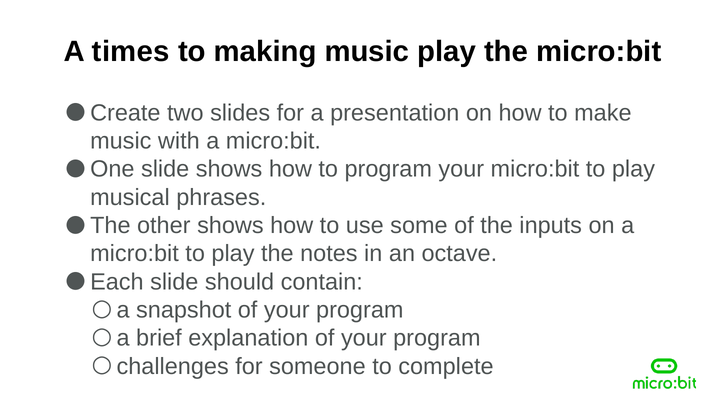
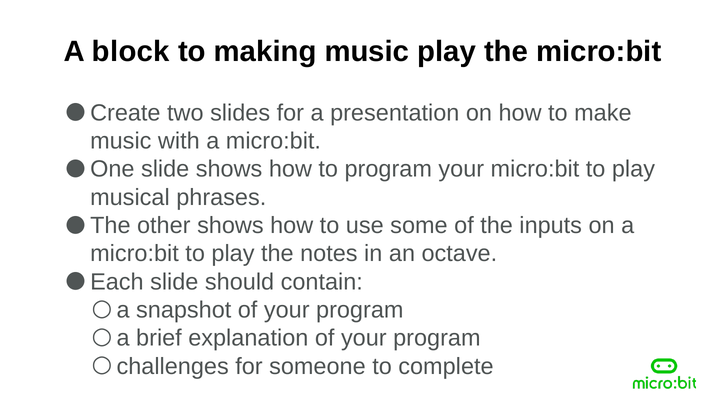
times: times -> block (131, 52)
